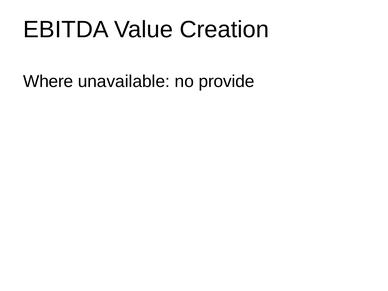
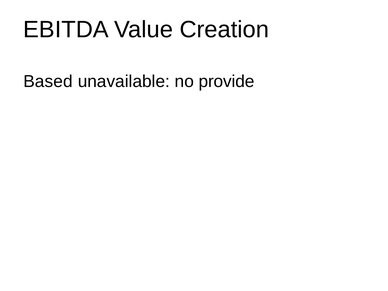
Where: Where -> Based (48, 81)
